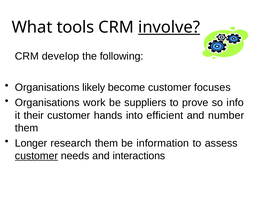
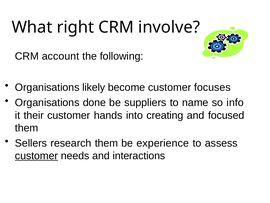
tools: tools -> right (75, 27)
involve underline: present -> none (169, 27)
develop: develop -> account (61, 56)
work: work -> done (94, 102)
prove: prove -> name (195, 102)
efficient: efficient -> creating (165, 115)
number: number -> focused (226, 115)
Longer: Longer -> Sellers (31, 143)
information: information -> experience (163, 143)
